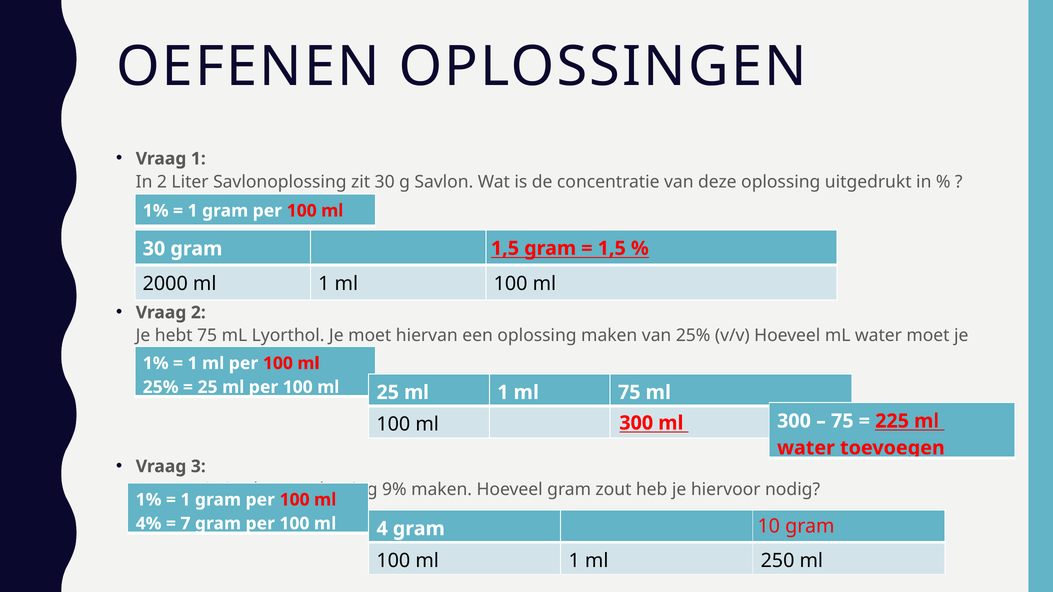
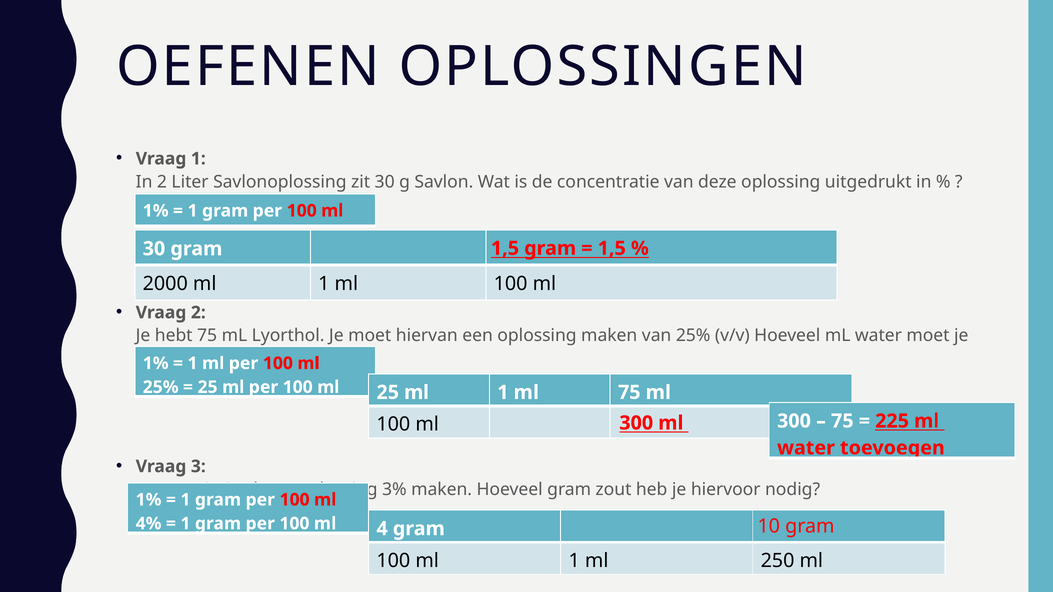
9%: 9% -> 3% (394, 490)
7: 7 -> 1 (185, 524)
